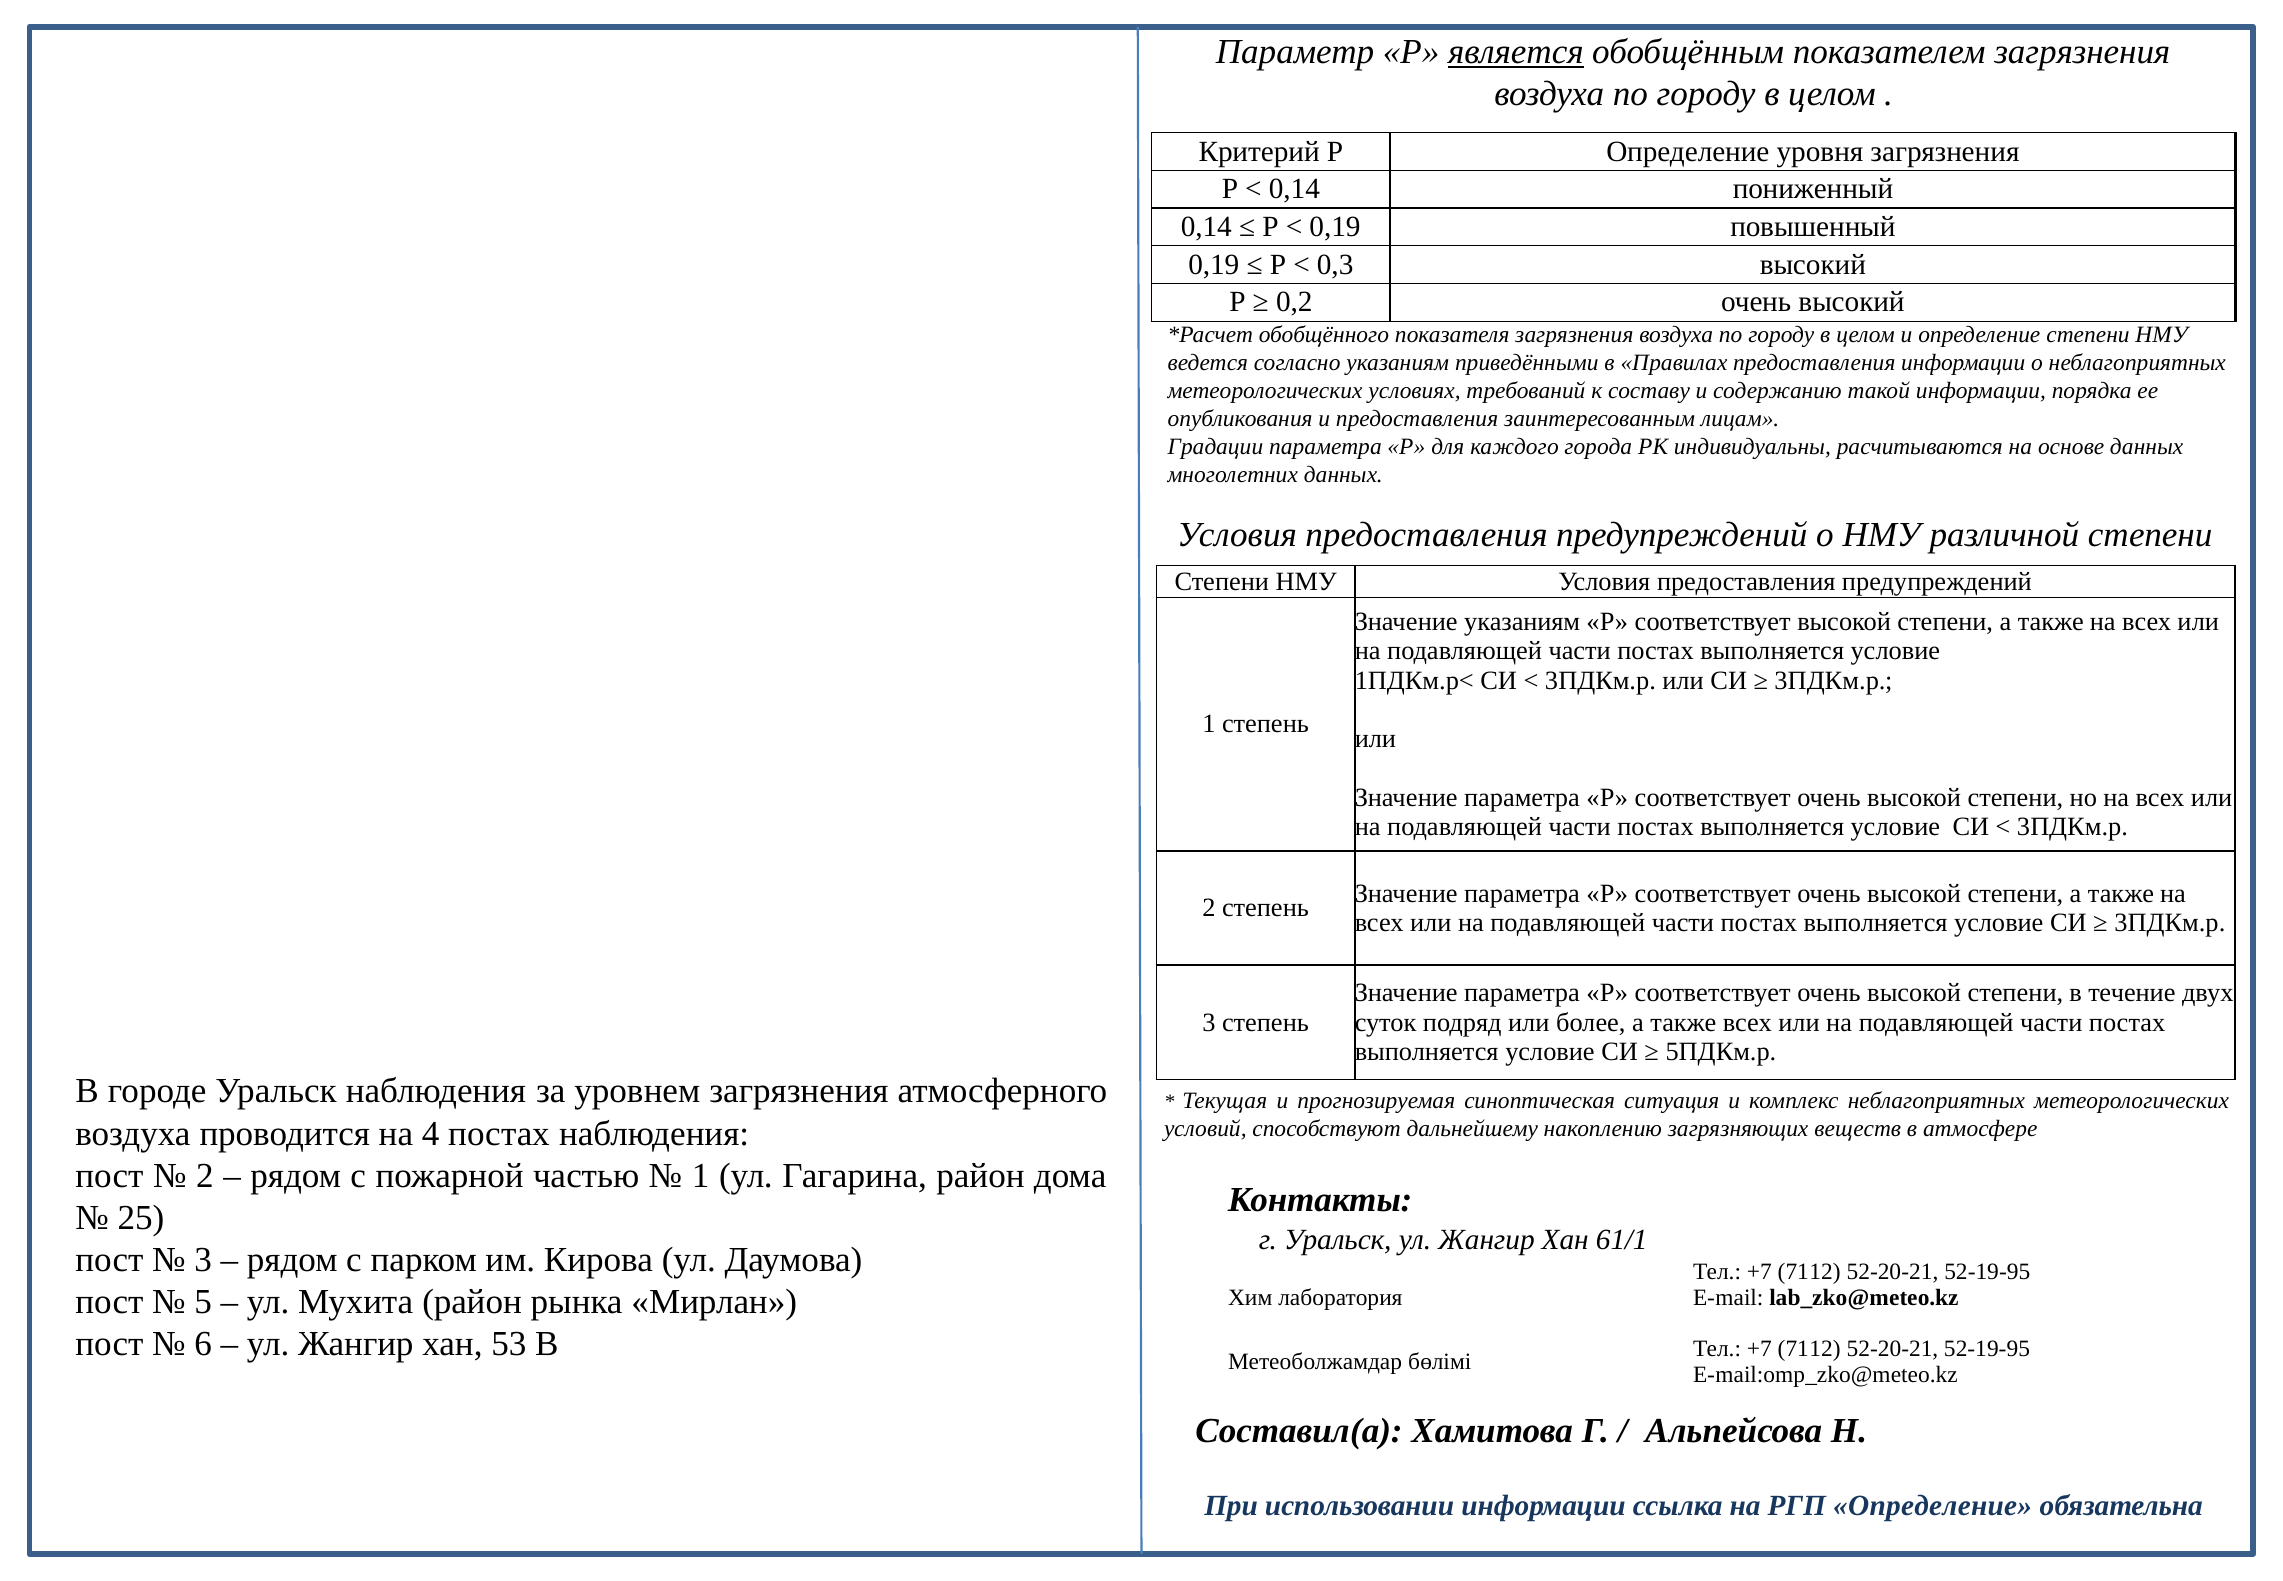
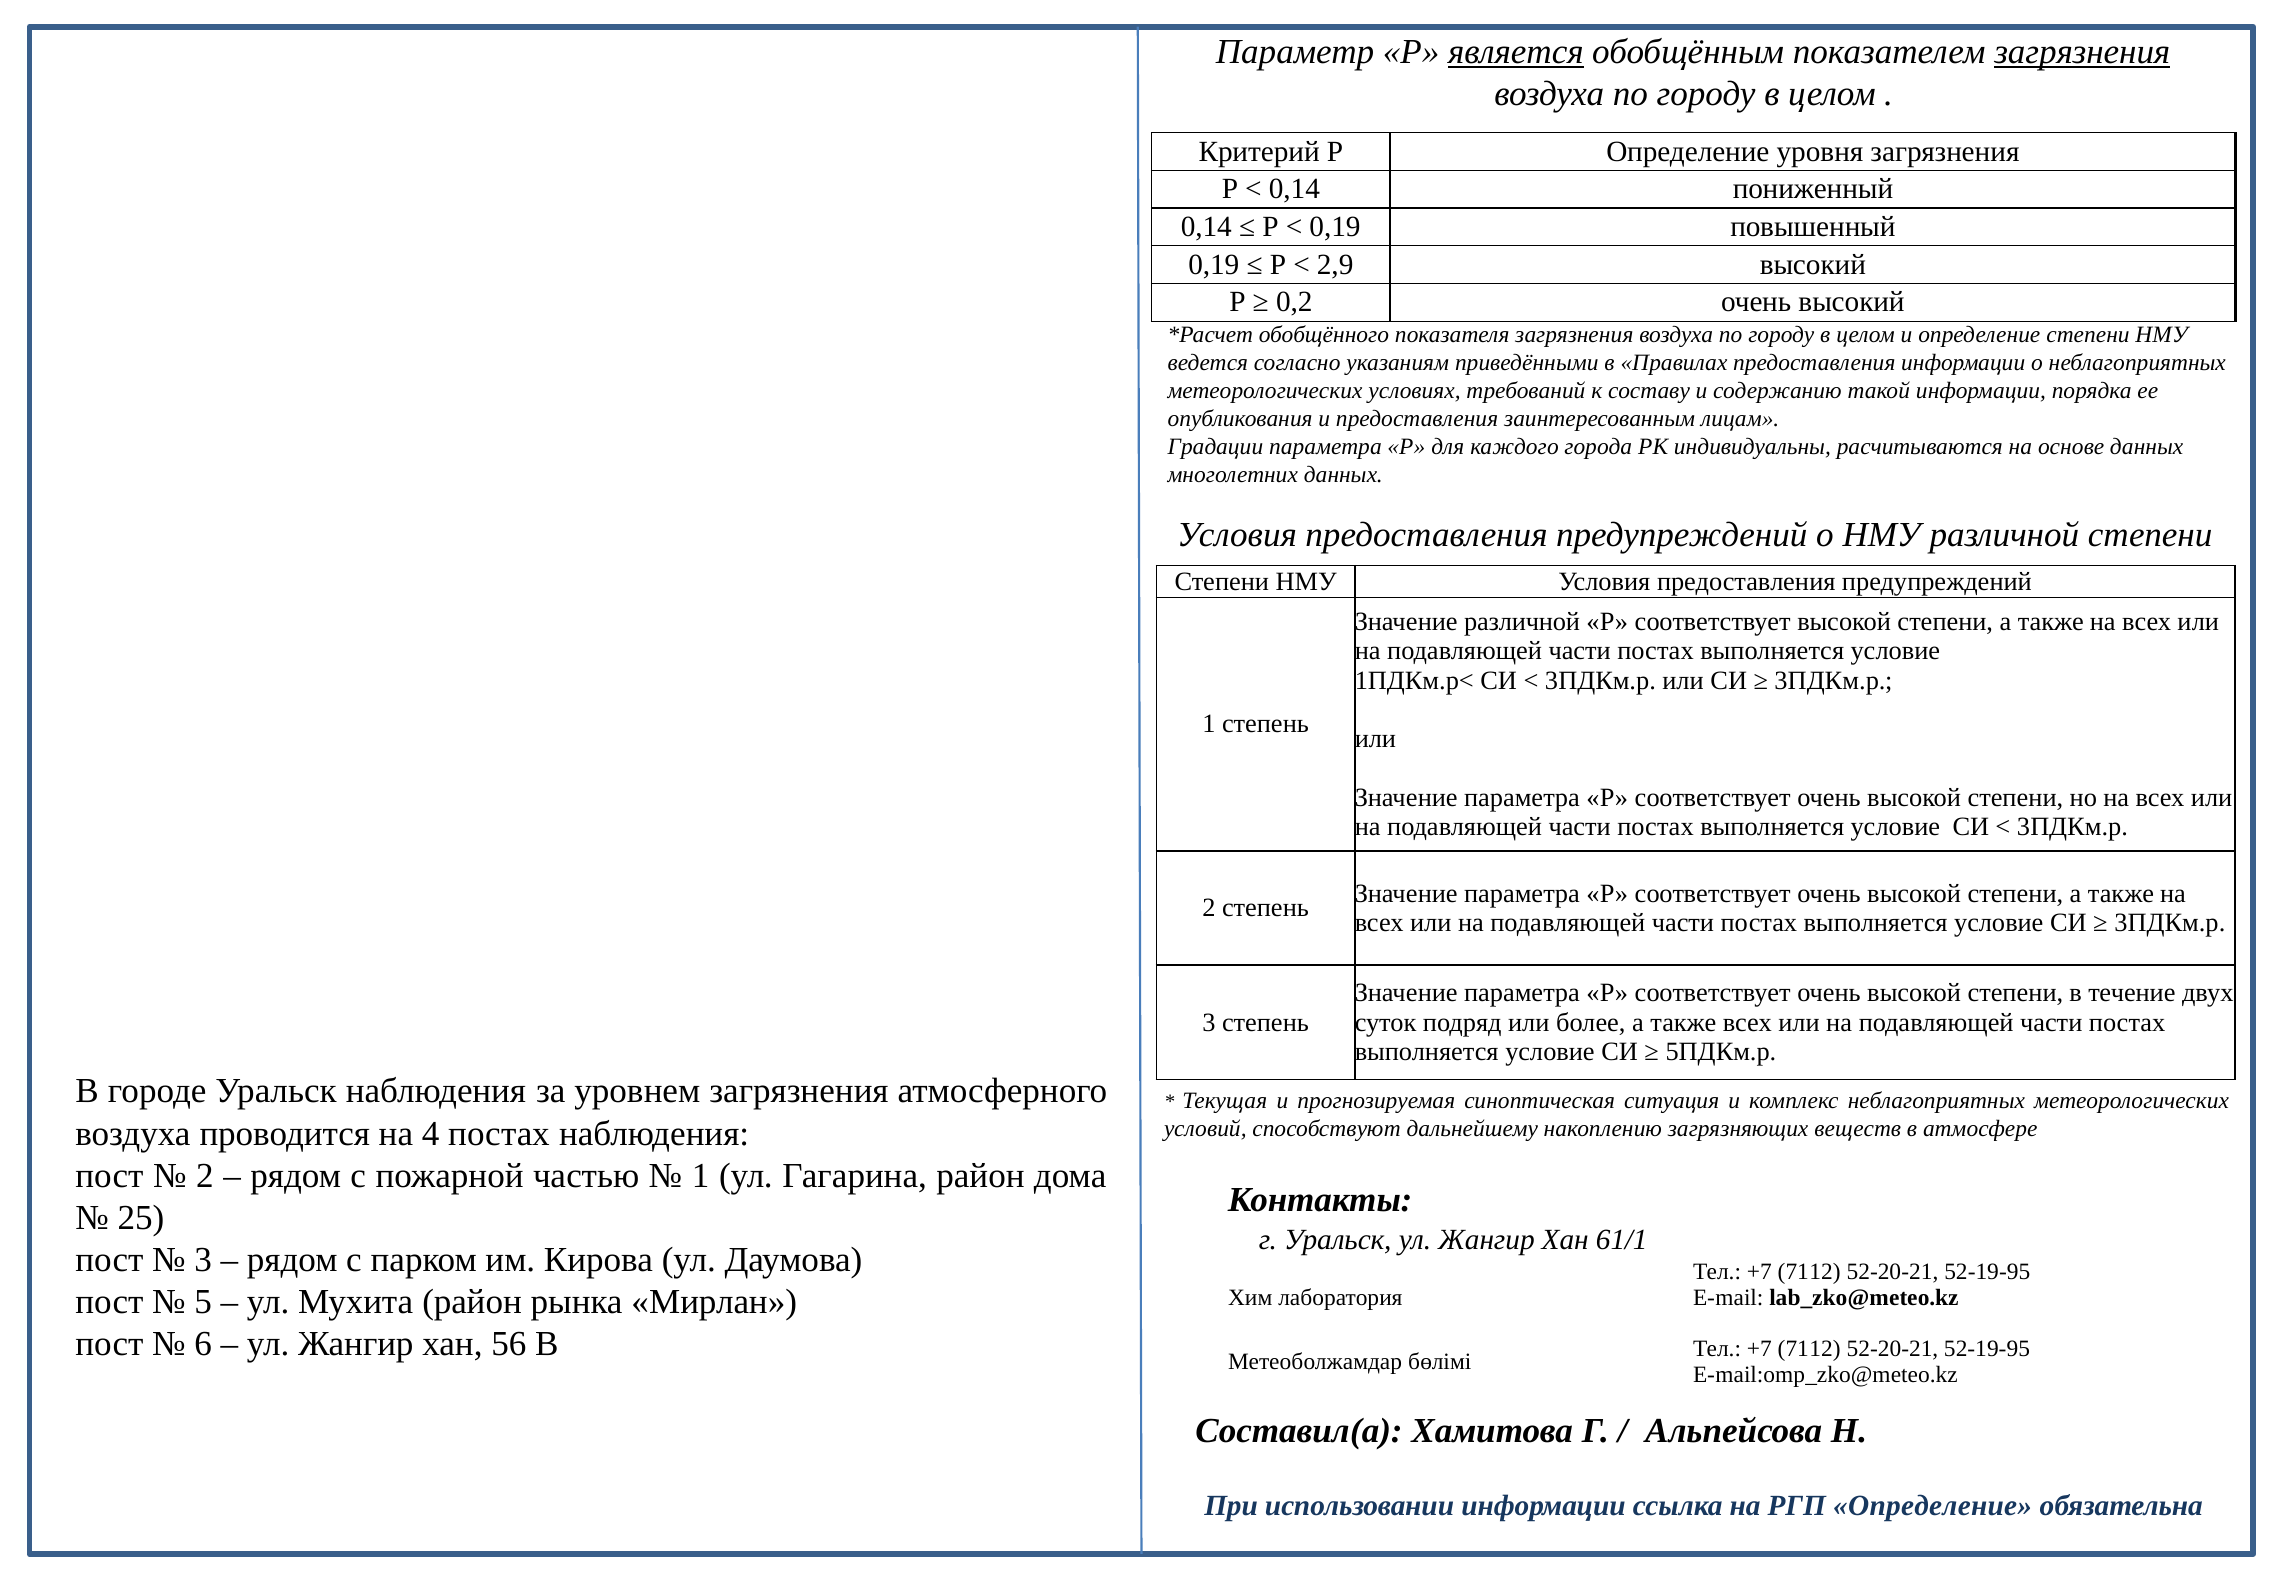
загрязнения underline: none -> present (2082, 52)
0,3: 0,3 -> 2,9 (1335, 264)
Значение указаниям: указаниям -> различной (1522, 622)
53: 53 -> 56 (509, 1344)
